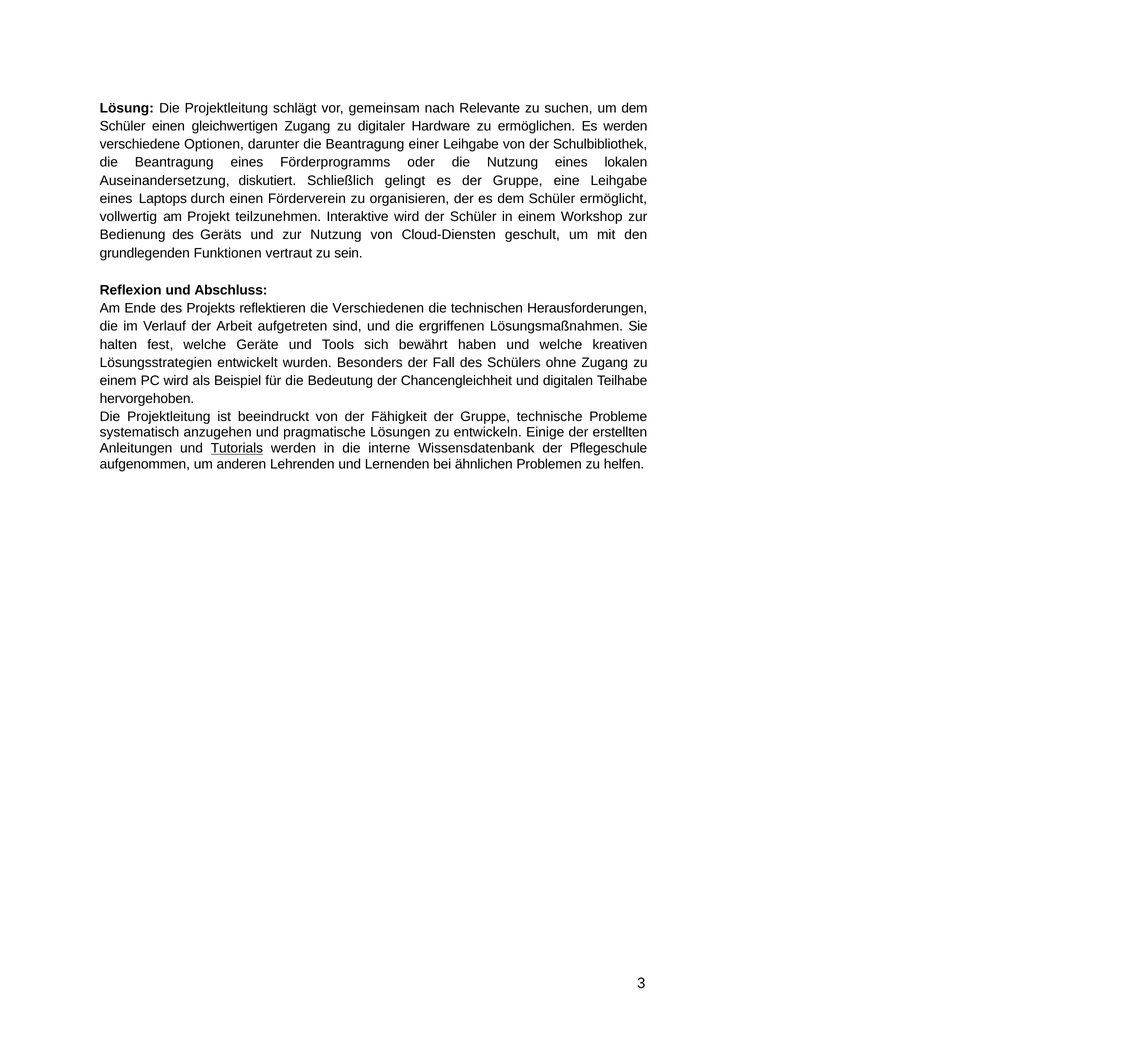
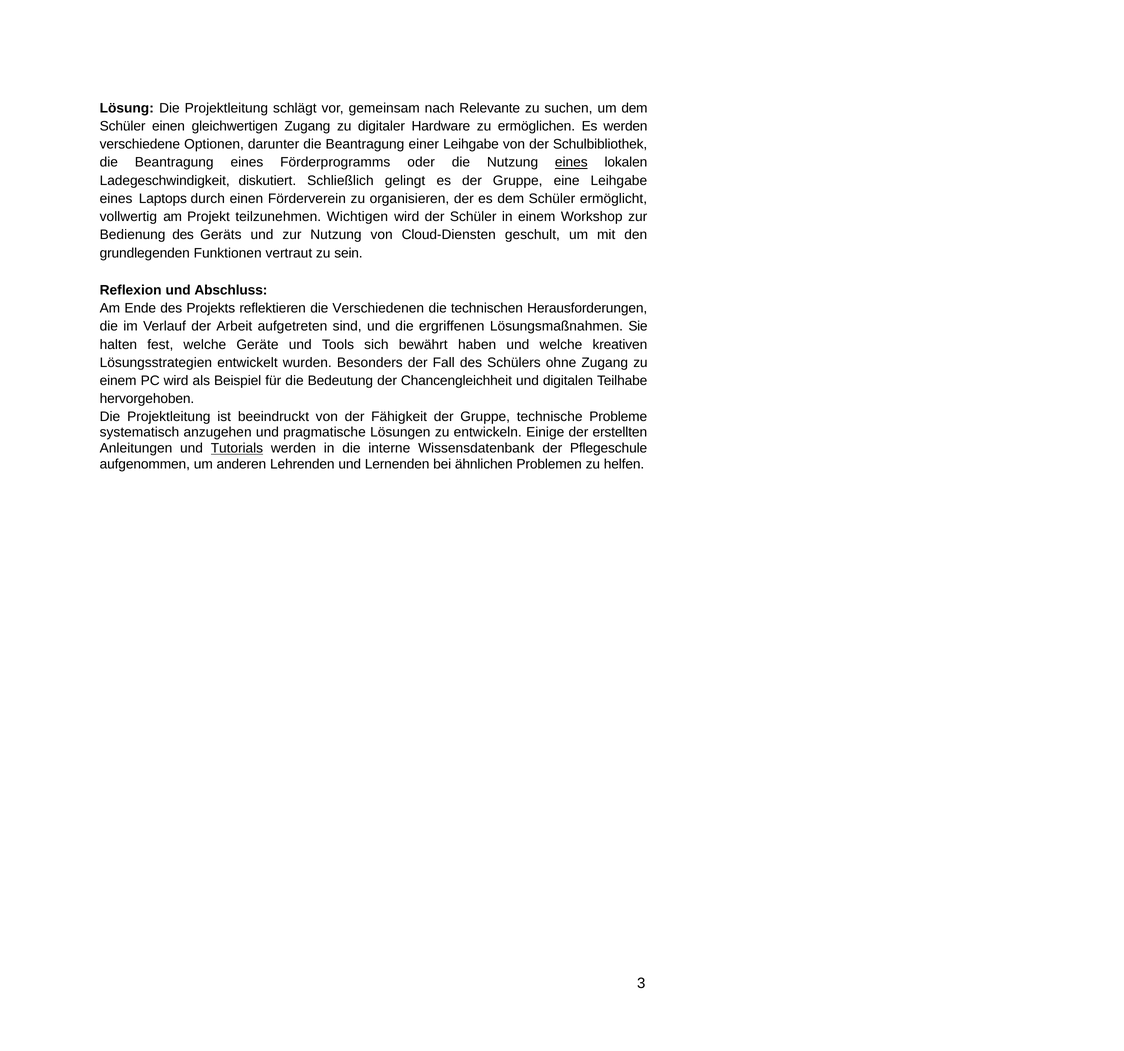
eines underline: none -> present (571, 163)
Auseinandersetzung: Auseinandersetzung -> Ladegeschwindigkeit (165, 181)
Interaktive: Interaktive -> Wichtigen (357, 217)
